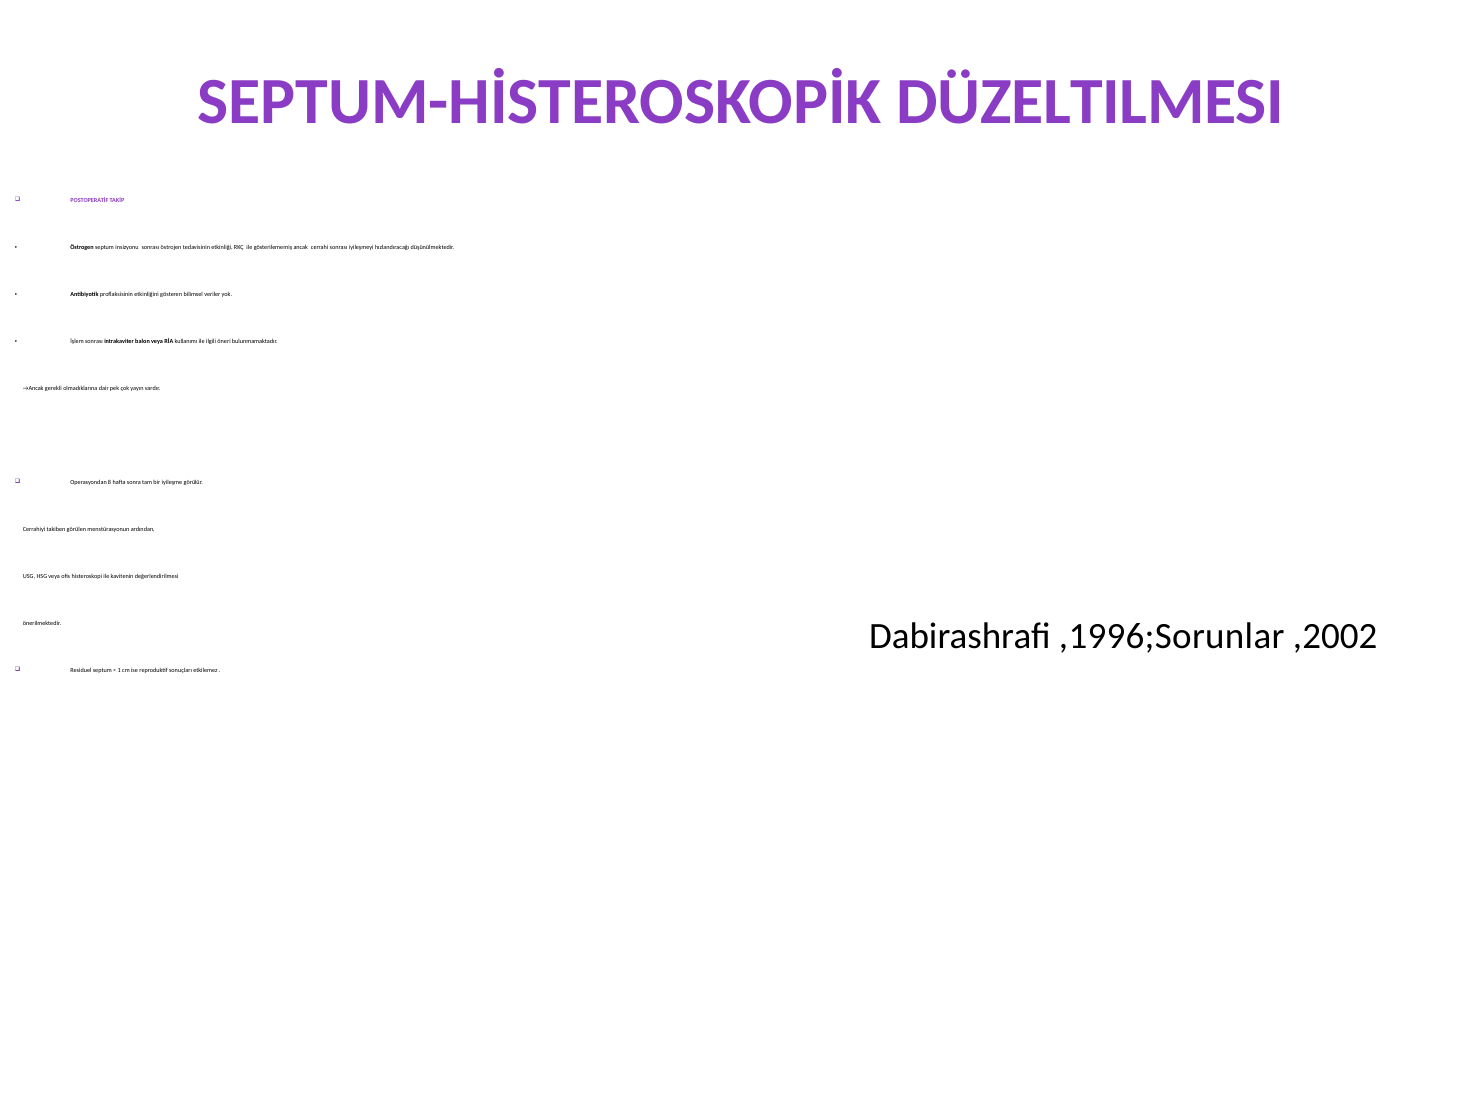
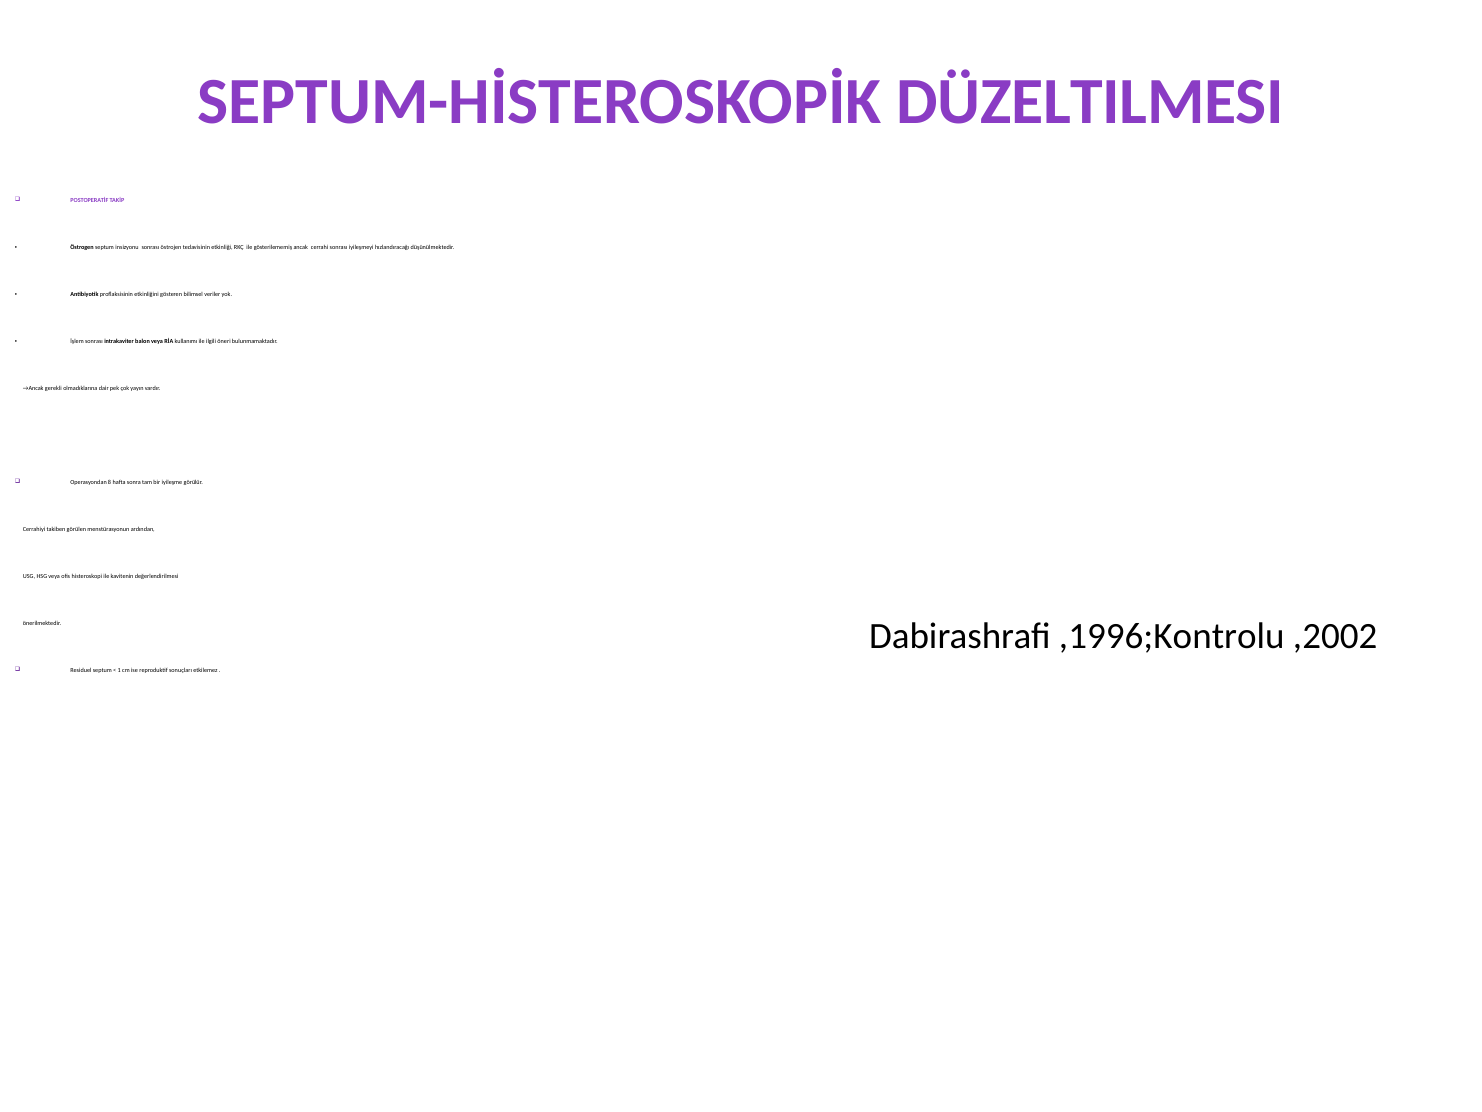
,1996;Sorunlar: ,1996;Sorunlar -> ,1996;Kontrolu (1172, 636)
